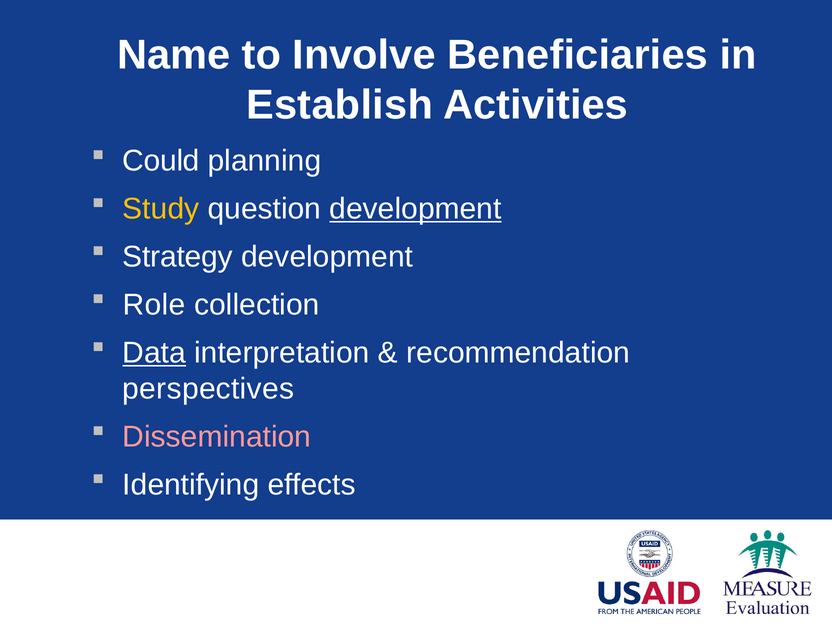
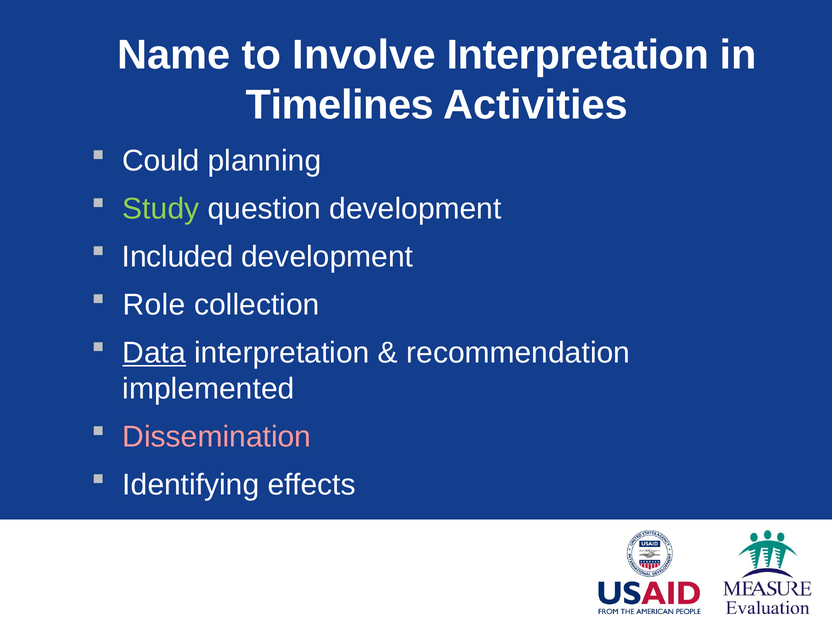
Involve Beneficiaries: Beneficiaries -> Interpretation (578, 55)
Establish: Establish -> Timelines (340, 105)
Study colour: yellow -> light green (161, 209)
development underline: present -> none (415, 209)
Strategy: Strategy -> Included (178, 257)
perspectives: perspectives -> implemented (208, 389)
